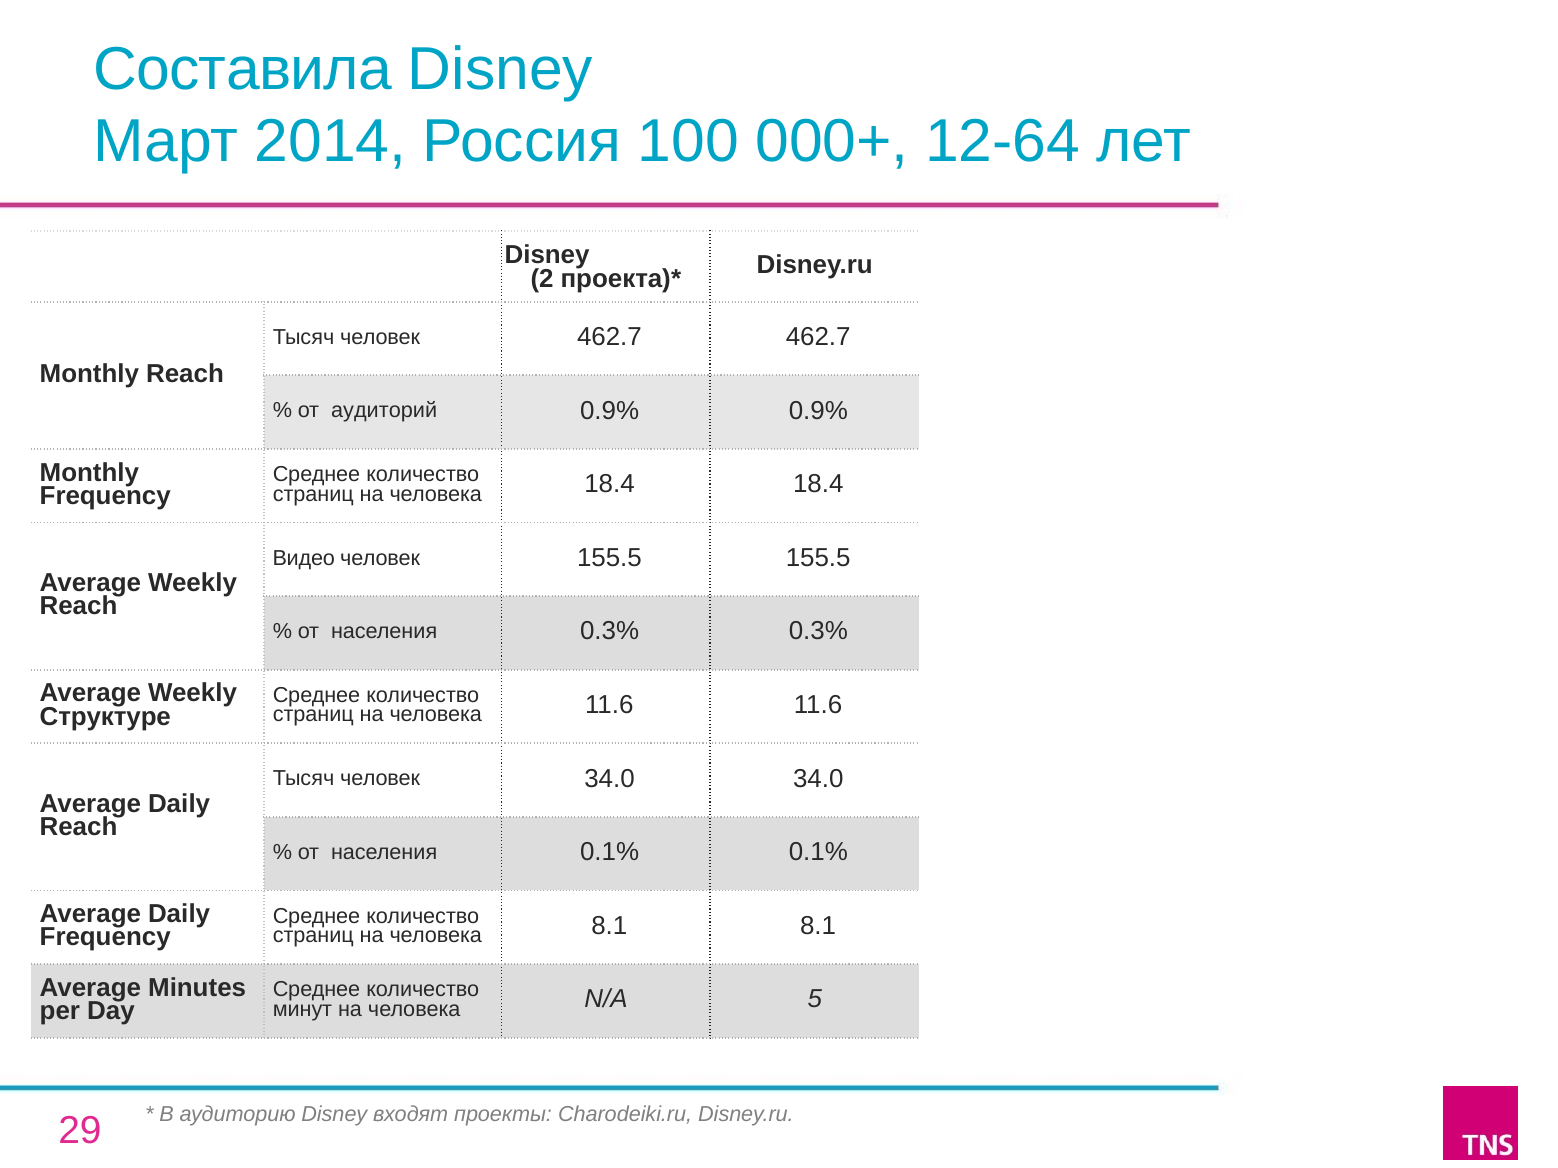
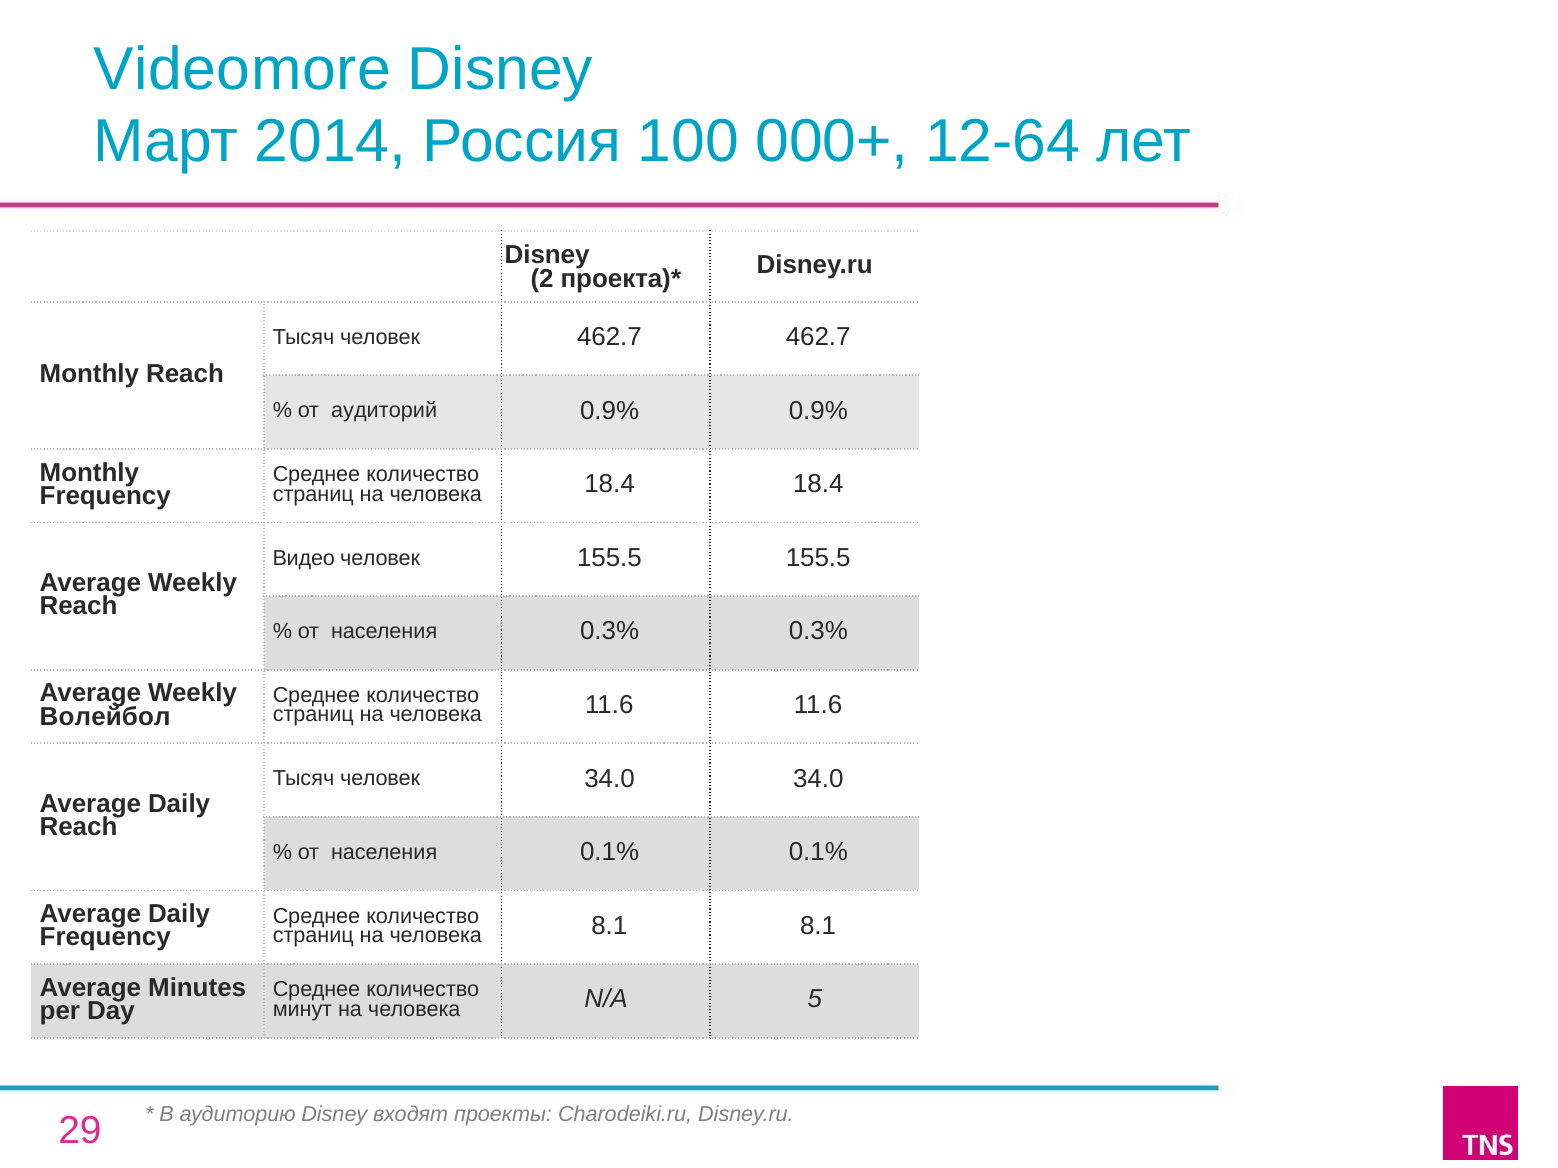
Составила: Составила -> Videomore (242, 69)
Структуре: Структуре -> Волейбол (105, 717)
